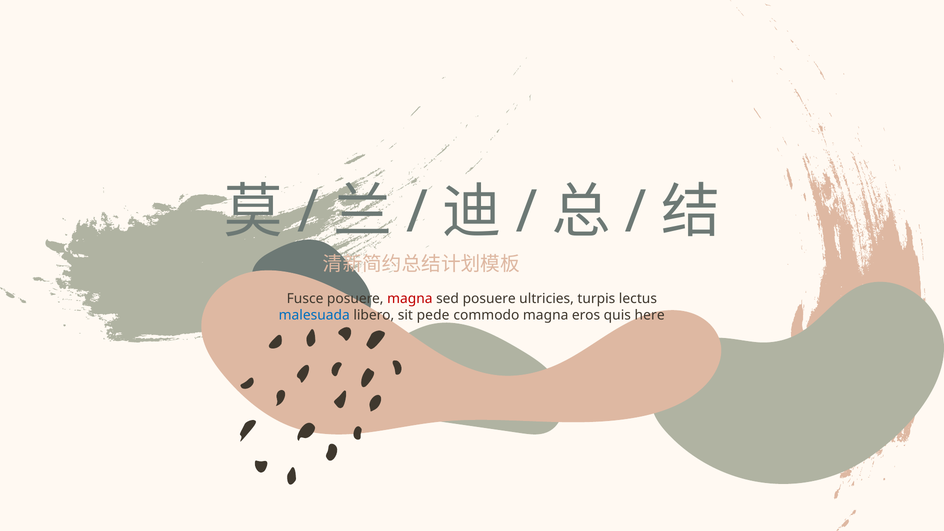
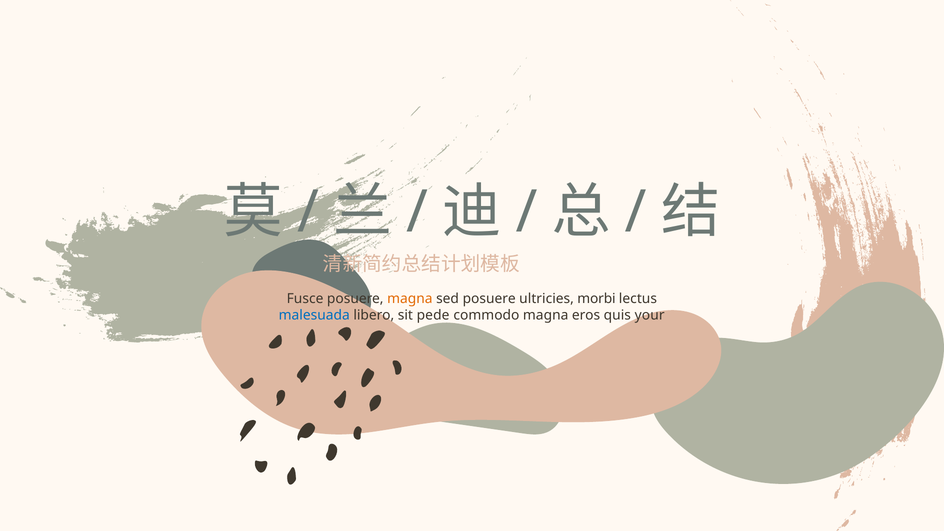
magna colour: red -> orange (410, 299)
turpis: turpis -> morbi (596, 299)
here: here -> your (650, 315)
